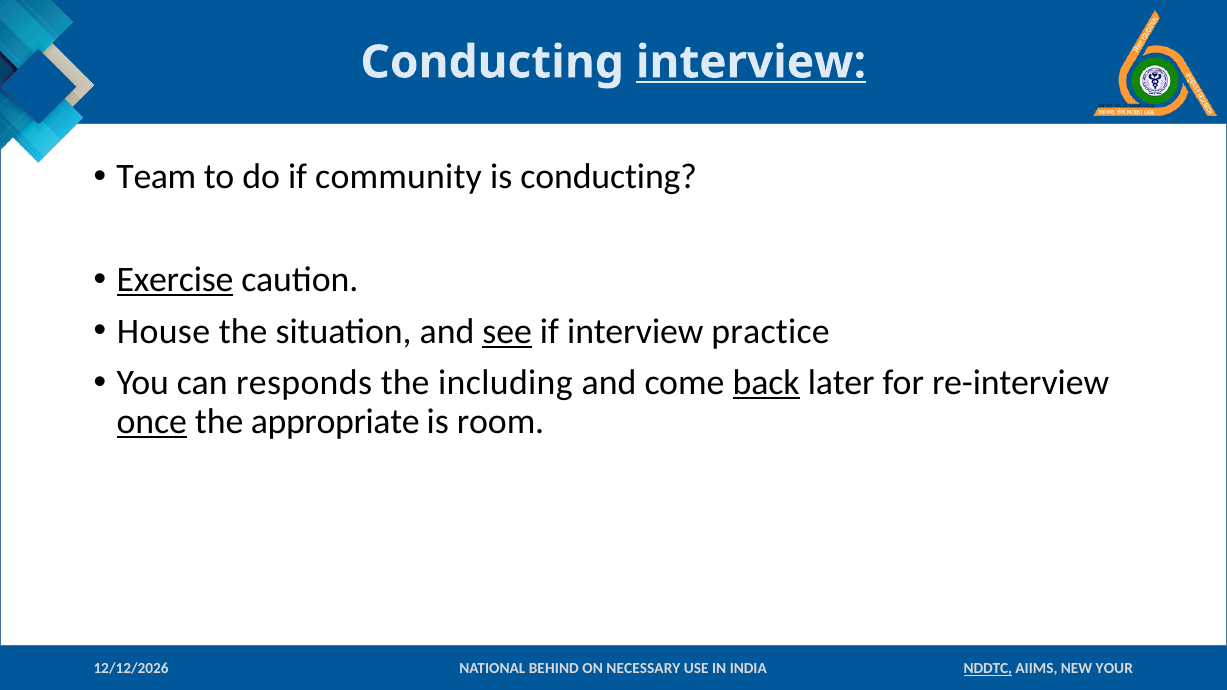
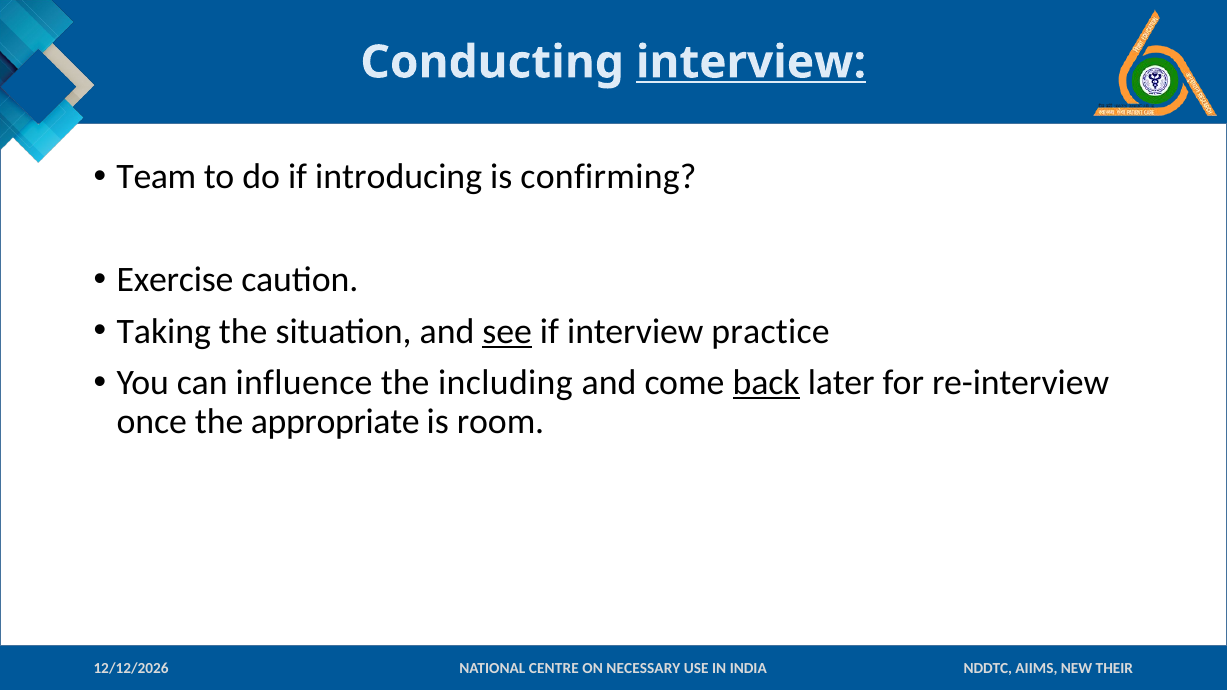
community: community -> introducing (399, 177)
is conducting: conducting -> confirming (608, 177)
Exercise underline: present -> none (175, 280)
House: House -> Taking (164, 332)
responds: responds -> influence (304, 383)
once underline: present -> none (152, 422)
BEHIND: BEHIND -> CENTRE (554, 669)
NDDTC underline: present -> none (988, 669)
YOUR: YOUR -> THEIR (1114, 669)
